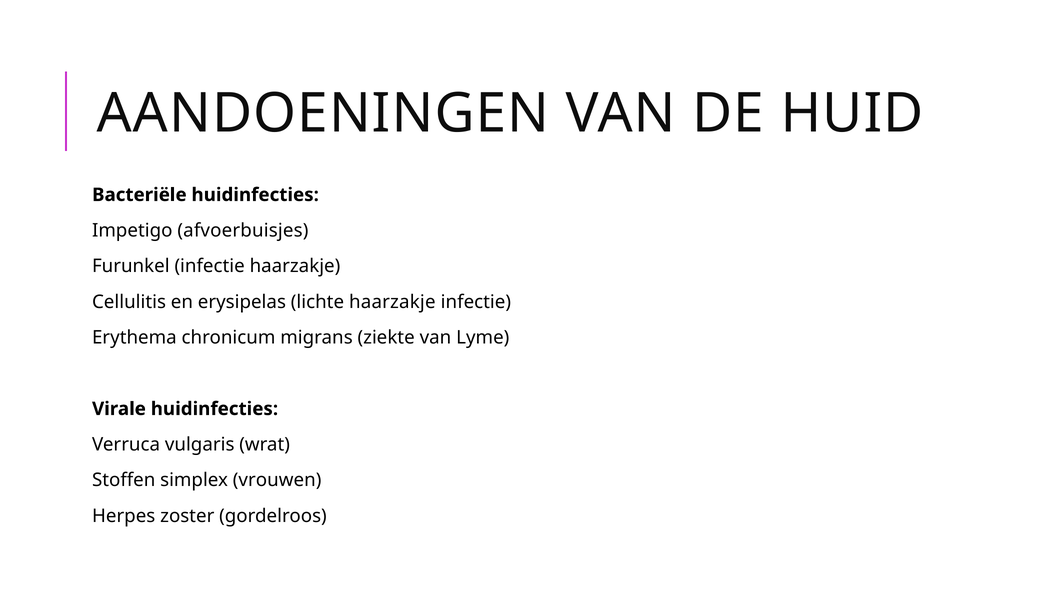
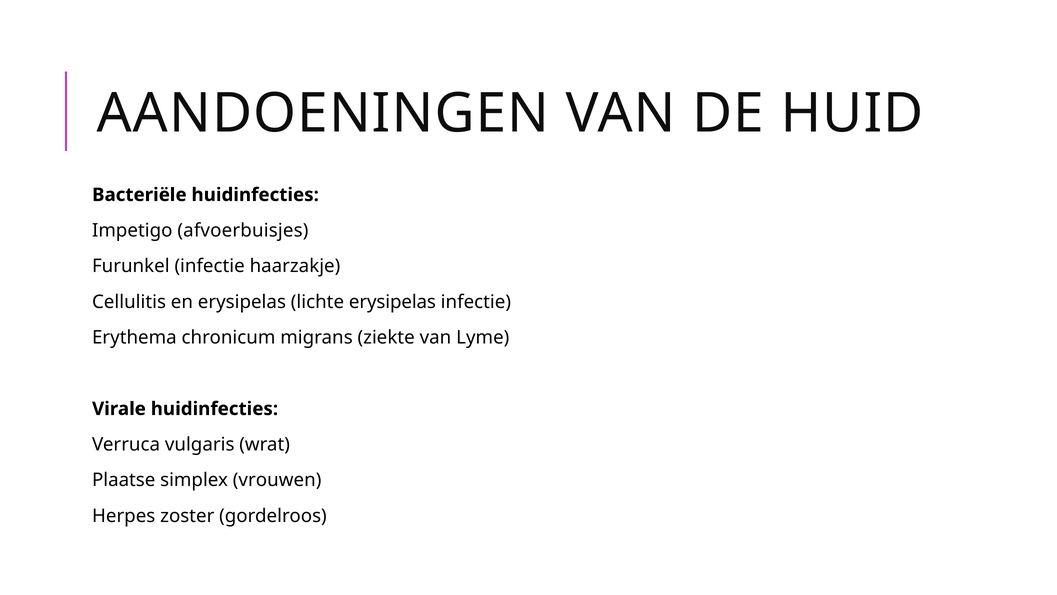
lichte haarzakje: haarzakje -> erysipelas (392, 302)
Stoffen: Stoffen -> Plaatse (124, 480)
